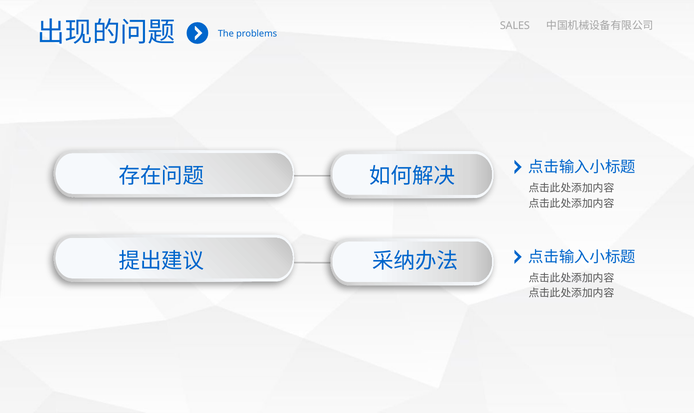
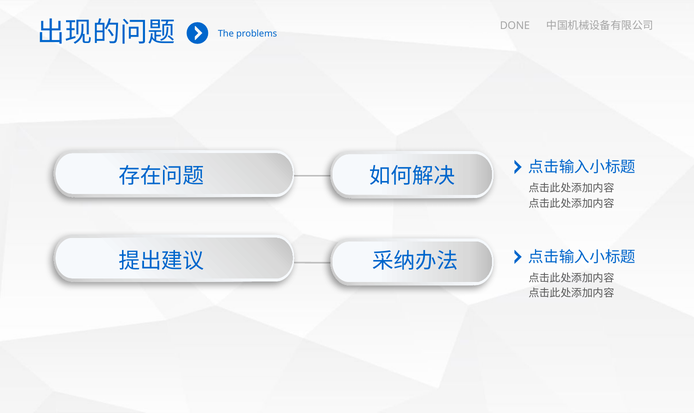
SALES: SALES -> DONE (515, 26)
